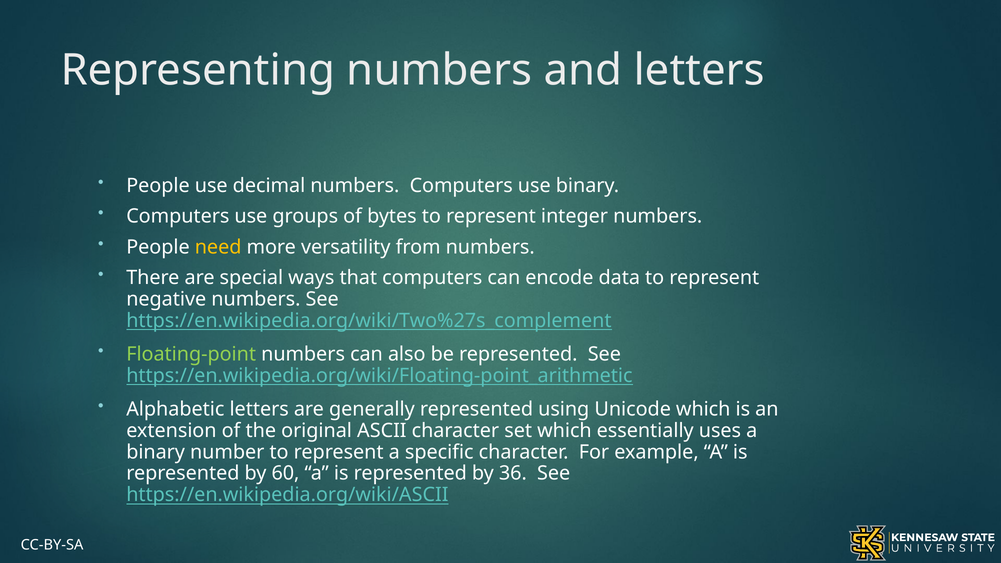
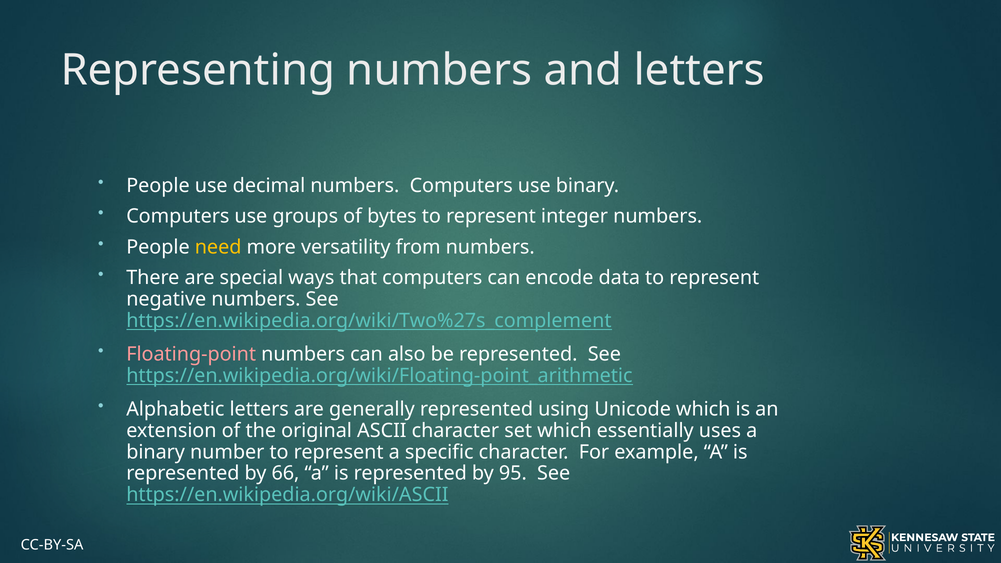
Floating-point colour: light green -> pink (191, 354)
60: 60 -> 66 (285, 473)
36: 36 -> 95 (513, 473)
